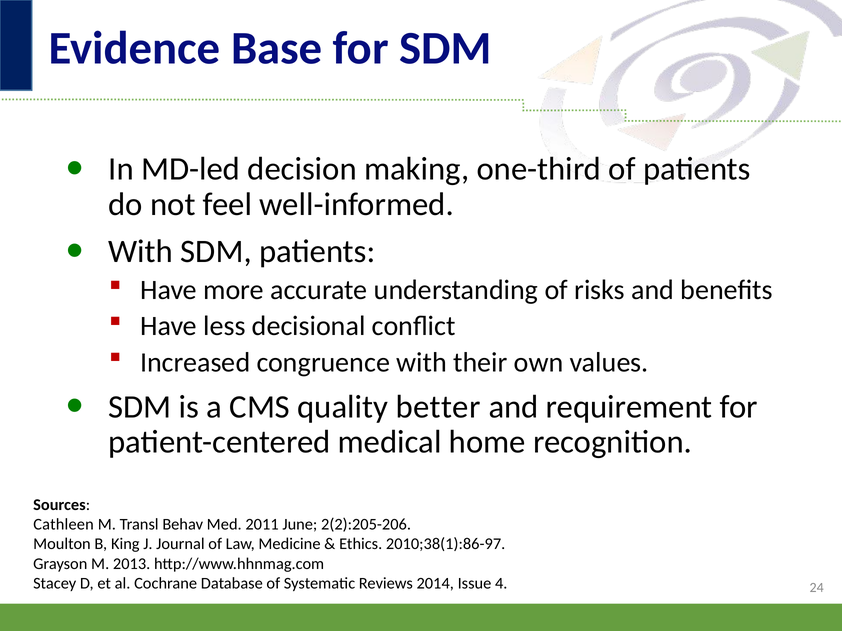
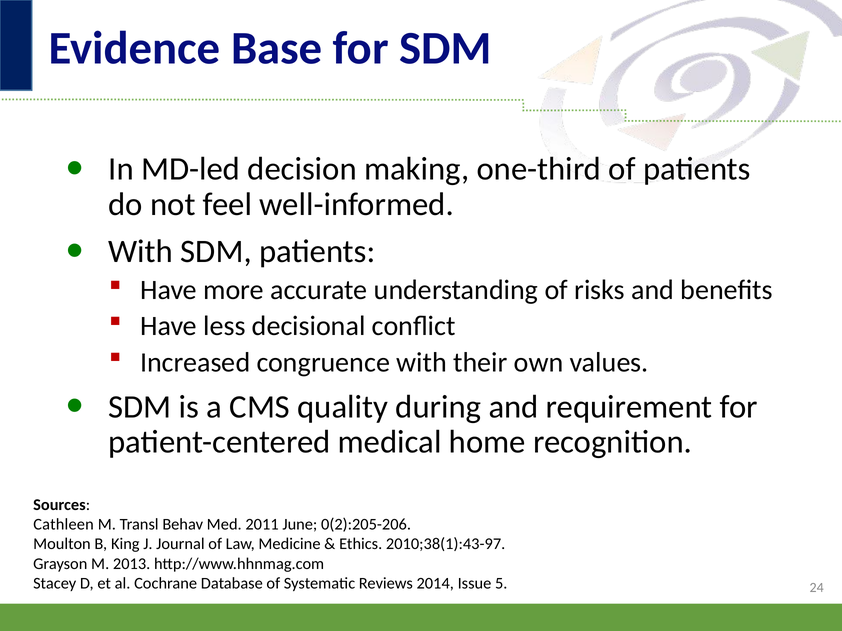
better: better -> during (438, 407)
2(2):205-206: 2(2):205-206 -> 0(2):205-206 (366, 525)
2010;38(1):86-97: 2010;38(1):86-97 -> 2010;38(1):43-97 (446, 545)
4: 4 -> 5 (501, 584)
